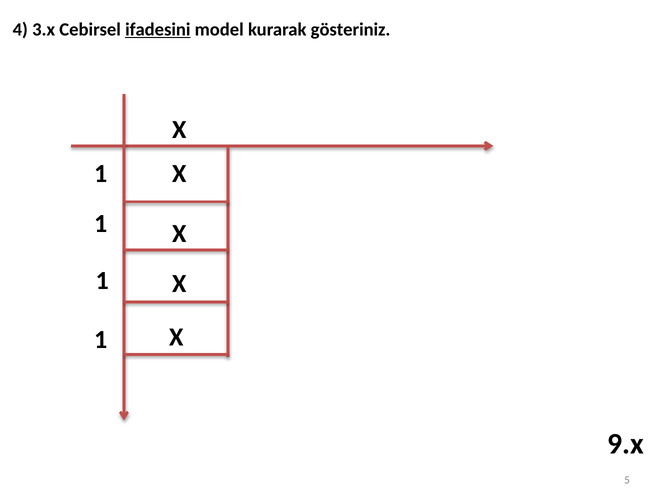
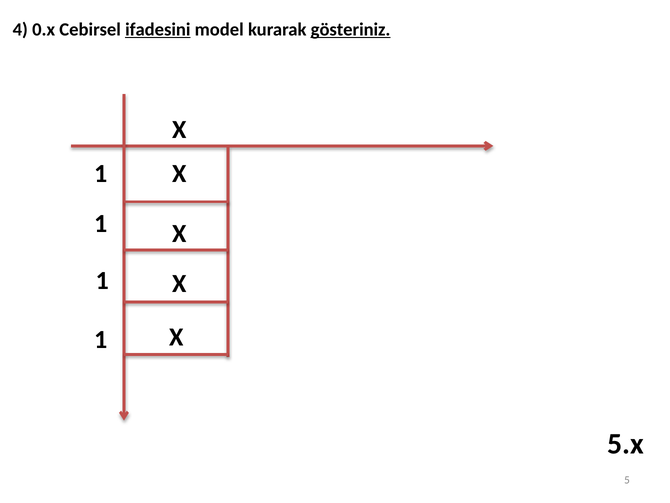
3.x: 3.x -> 0.x (44, 30)
gösteriniz underline: none -> present (351, 30)
9.x: 9.x -> 5.x (626, 443)
